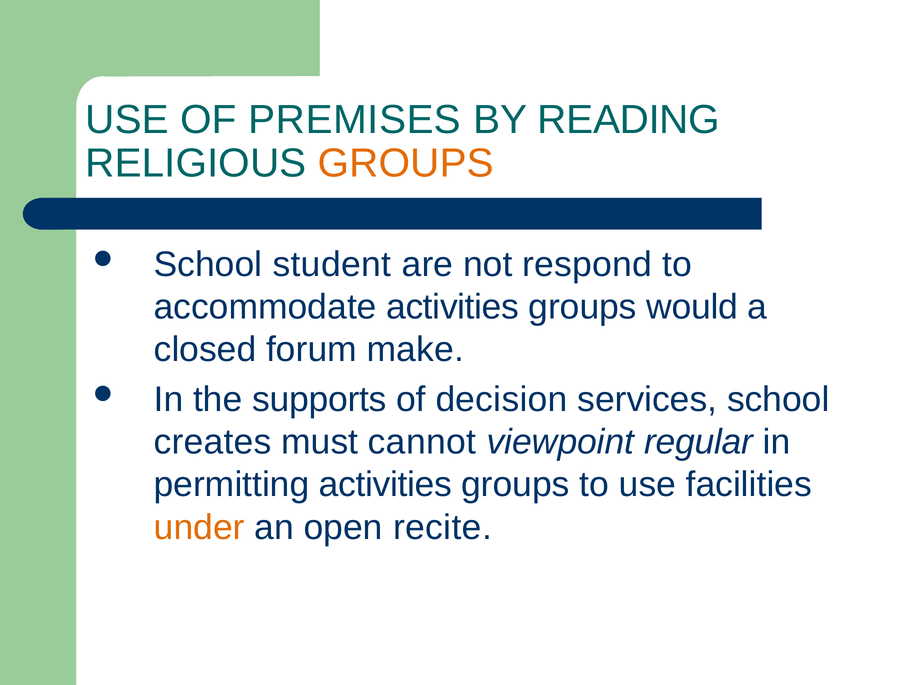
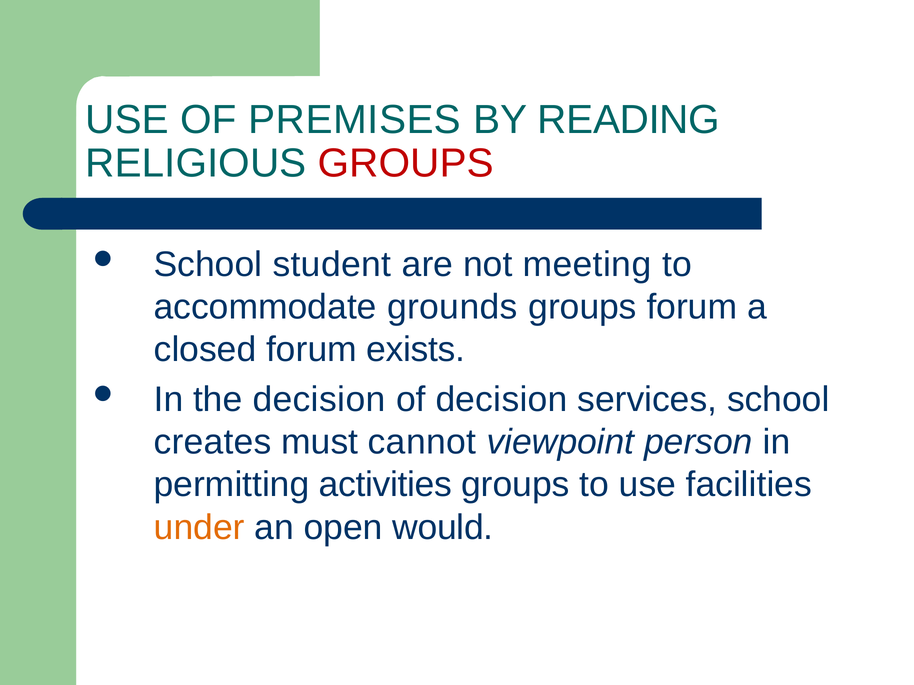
GROUPS colour: orange -> red (406, 164)
respond: respond -> meeting (587, 265)
accommodate activities: activities -> grounds (452, 307)
groups would: would -> forum (692, 307)
make: make -> exists (416, 350)
the supports: supports -> decision (319, 400)
regular: regular -> person (698, 442)
recite: recite -> would (443, 528)
